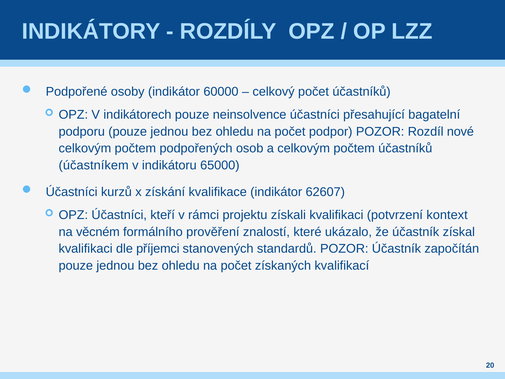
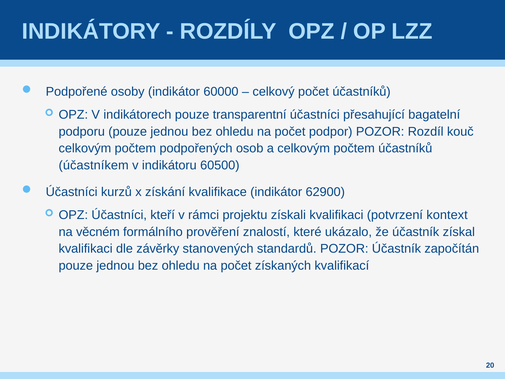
neinsolvence: neinsolvence -> transparentní (250, 115)
nové: nové -> kouč (460, 132)
65000: 65000 -> 60500 (220, 165)
62607: 62607 -> 62900 (325, 192)
příjemci: příjemci -> závěrky (158, 249)
